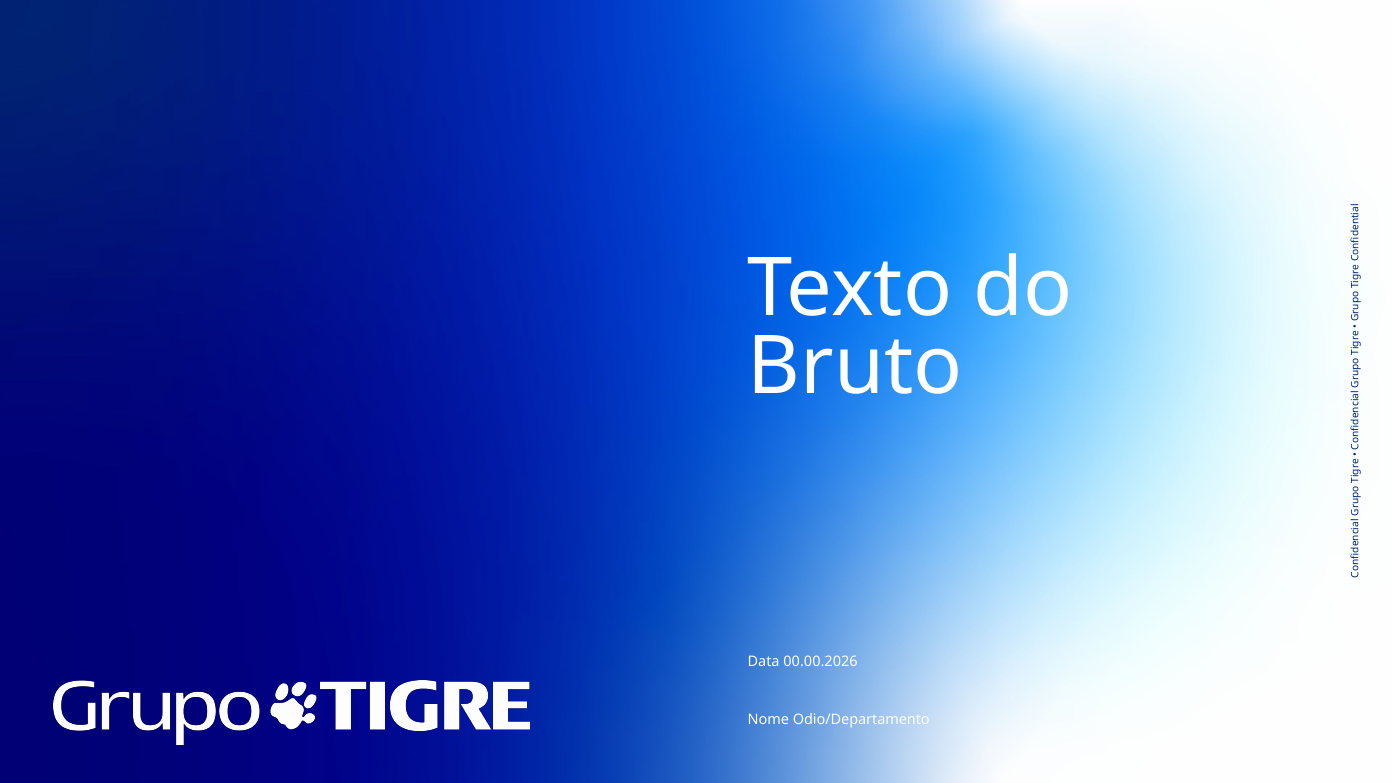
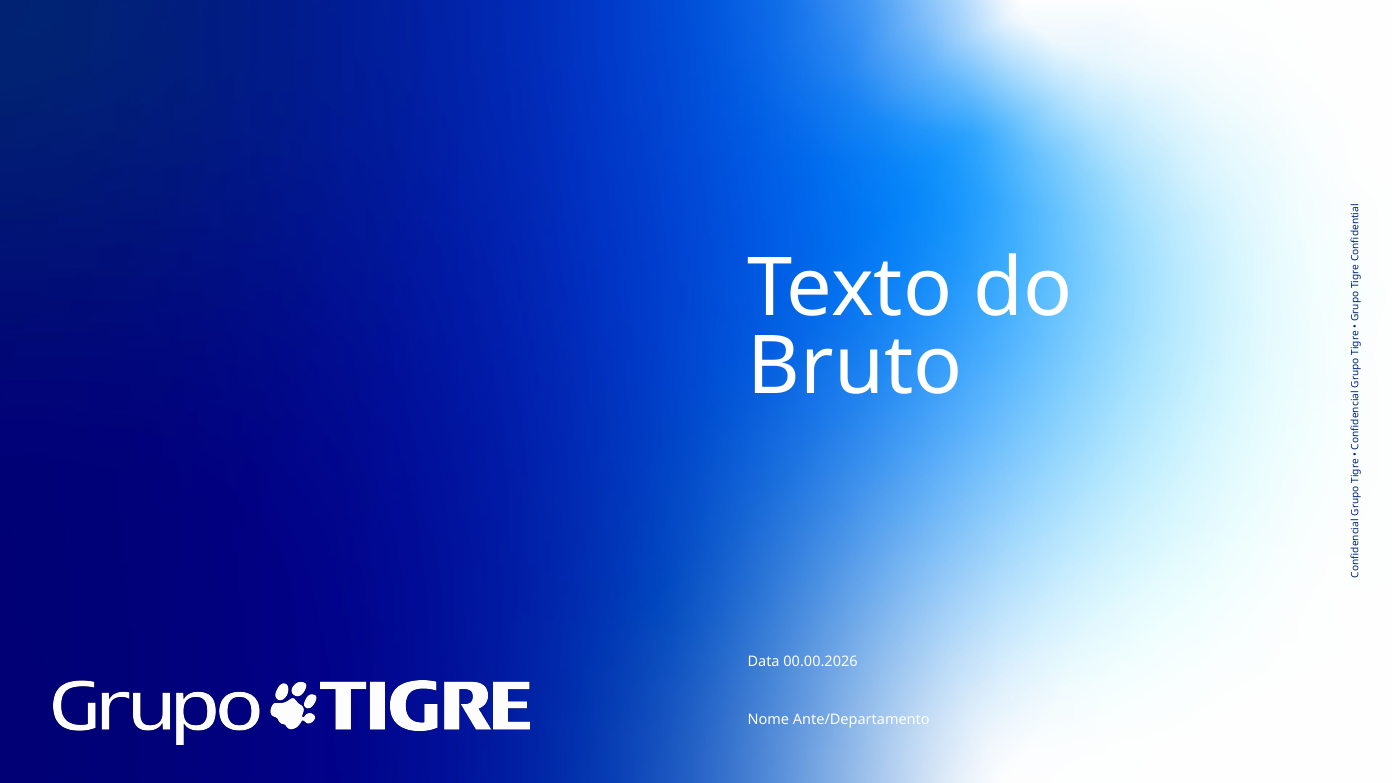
Odio/Departamento: Odio/Departamento -> Ante/Departamento (861, 720)
